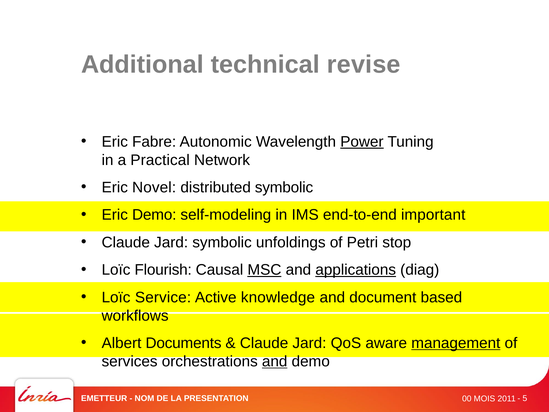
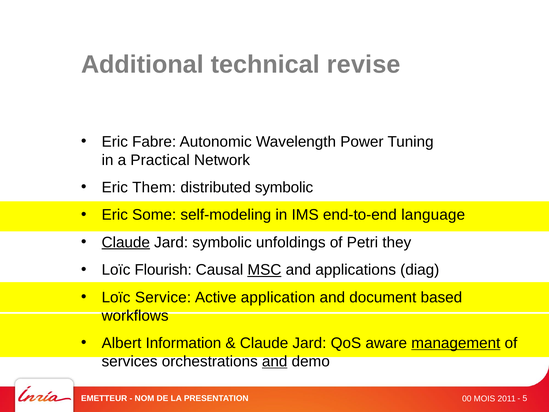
Power underline: present -> none (362, 142)
Novel: Novel -> Them (154, 187)
Eric Demo: Demo -> Some (154, 215)
important: important -> language (433, 215)
Claude underline: none -> present (126, 242)
stop: stop -> they (397, 242)
applications underline: present -> none (356, 270)
knowledge: knowledge -> application (278, 297)
Documents: Documents -> Information (183, 343)
